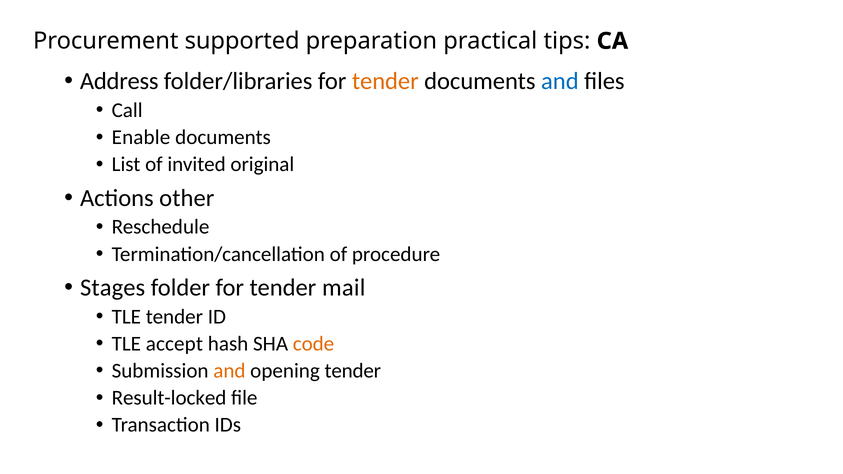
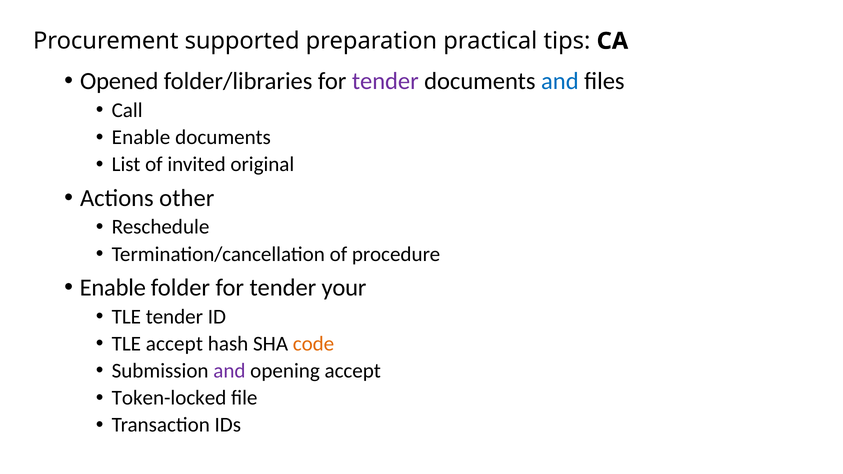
Address: Address -> Opened (119, 81)
tender colour: orange -> purple (385, 81)
Stages: Stages -> Enable (113, 288)
mail: mail -> your (344, 288)
and colour: orange -> purple (229, 371)
opening tender: tender -> accept (353, 371)
Result-locked: Result-locked -> Token-locked (169, 398)
